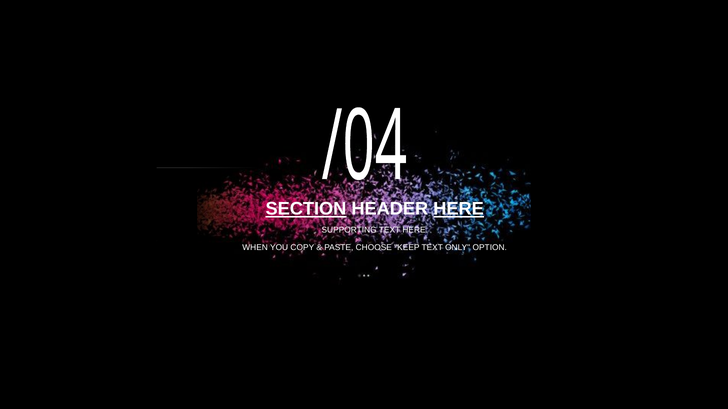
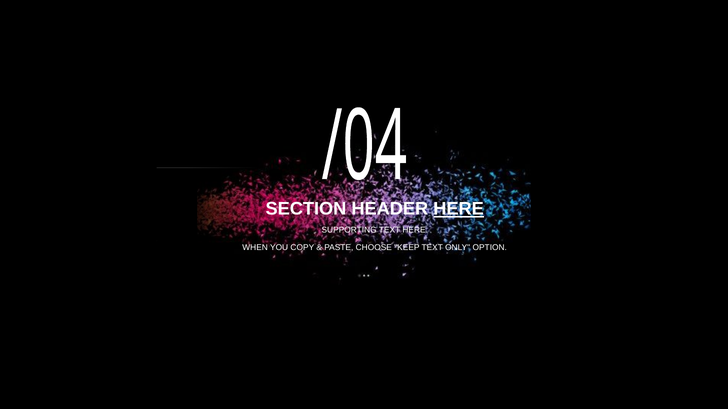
SECTION underline: present -> none (306, 209)
